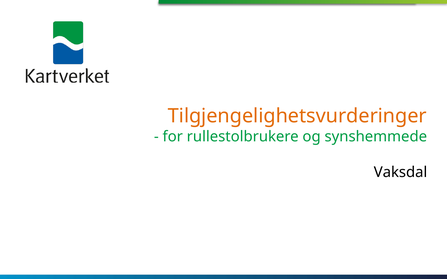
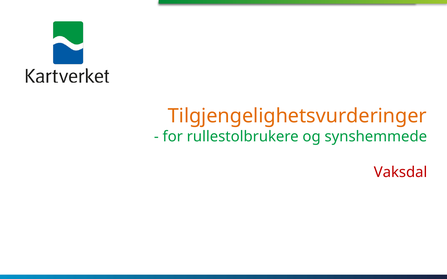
Vaksdal colour: black -> red (401, 172)
